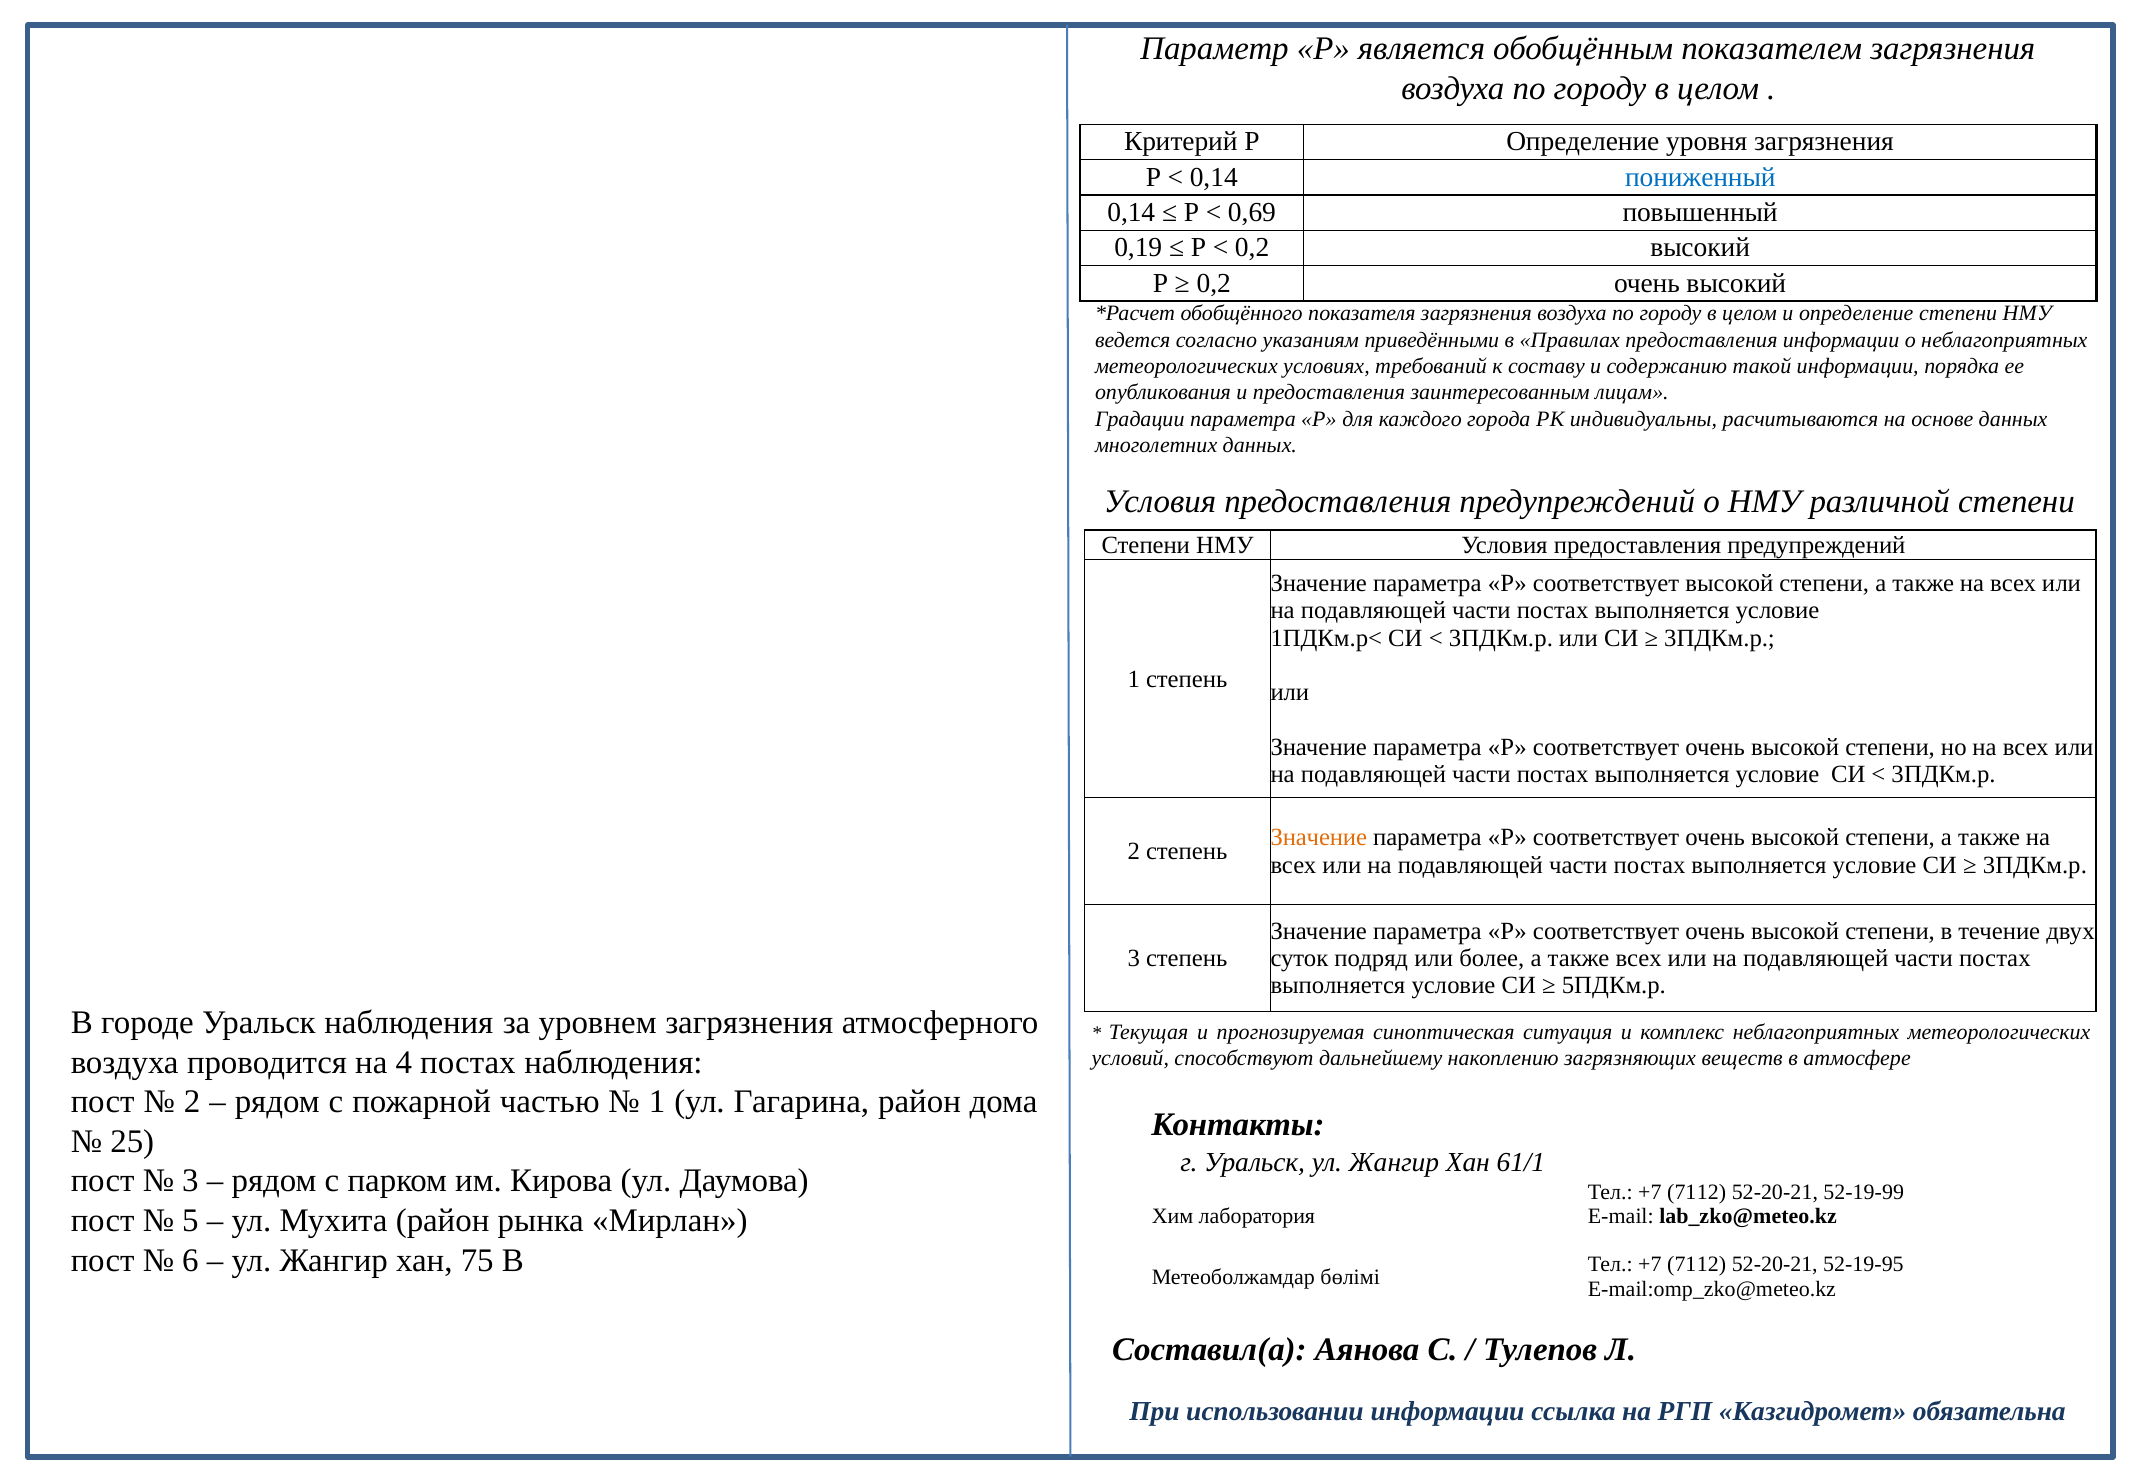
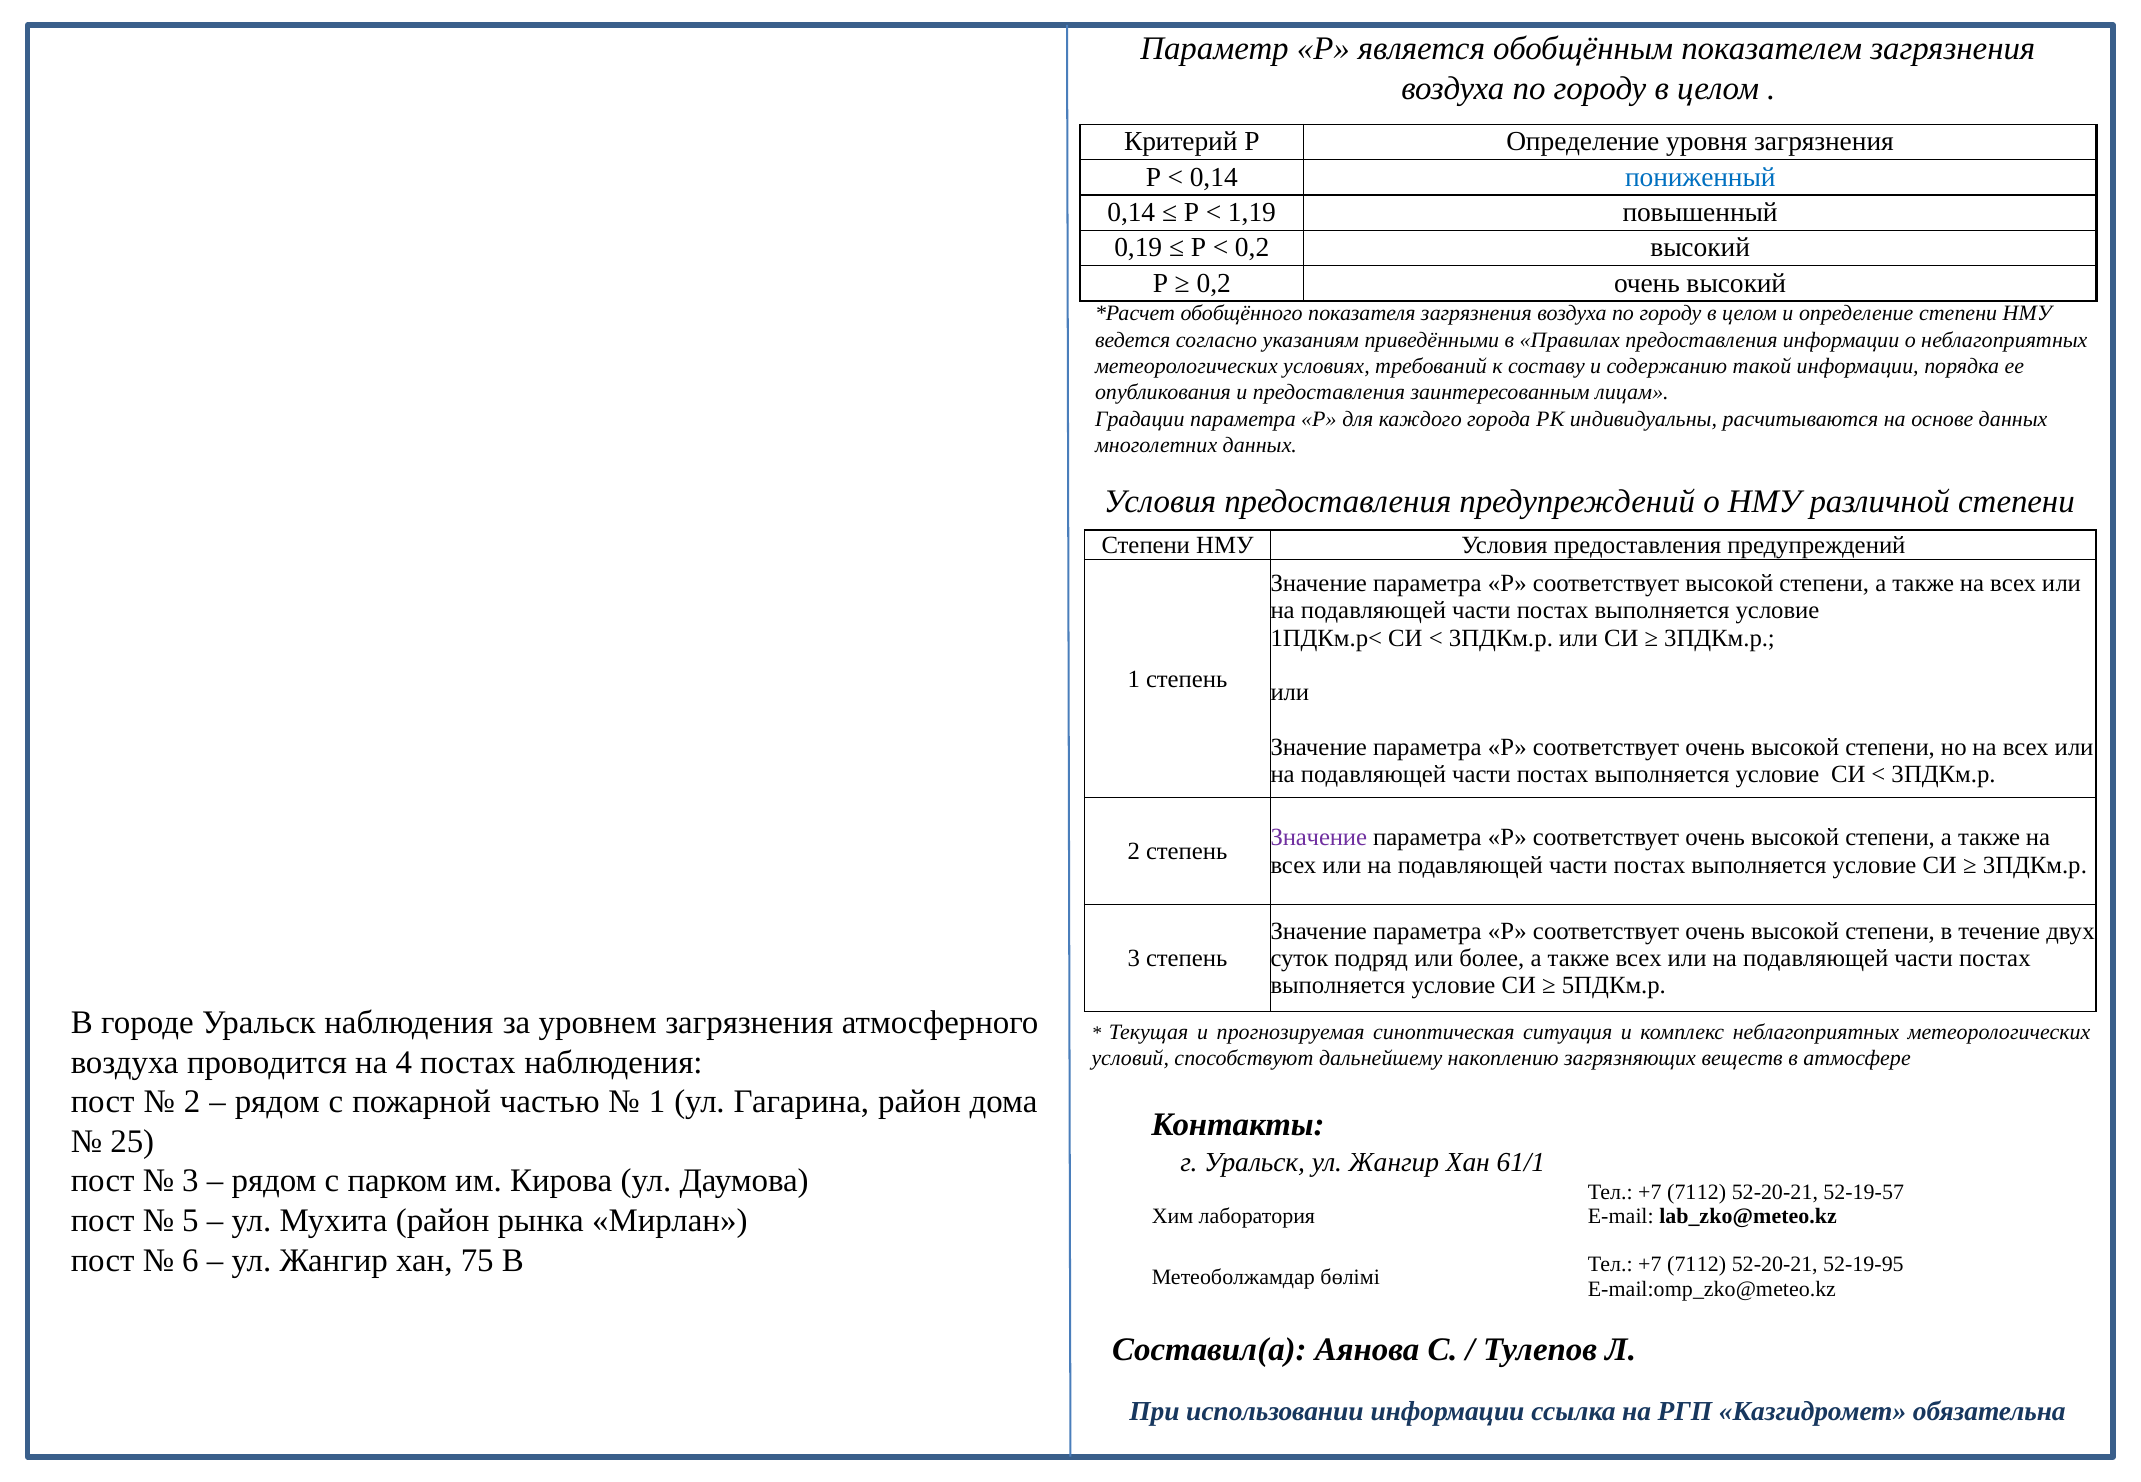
0,69: 0,69 -> 1,19 (1252, 213)
Значение colour: orange -> purple (1319, 838)
52-19-99: 52-19-99 -> 52-19-57 (1864, 1192)
